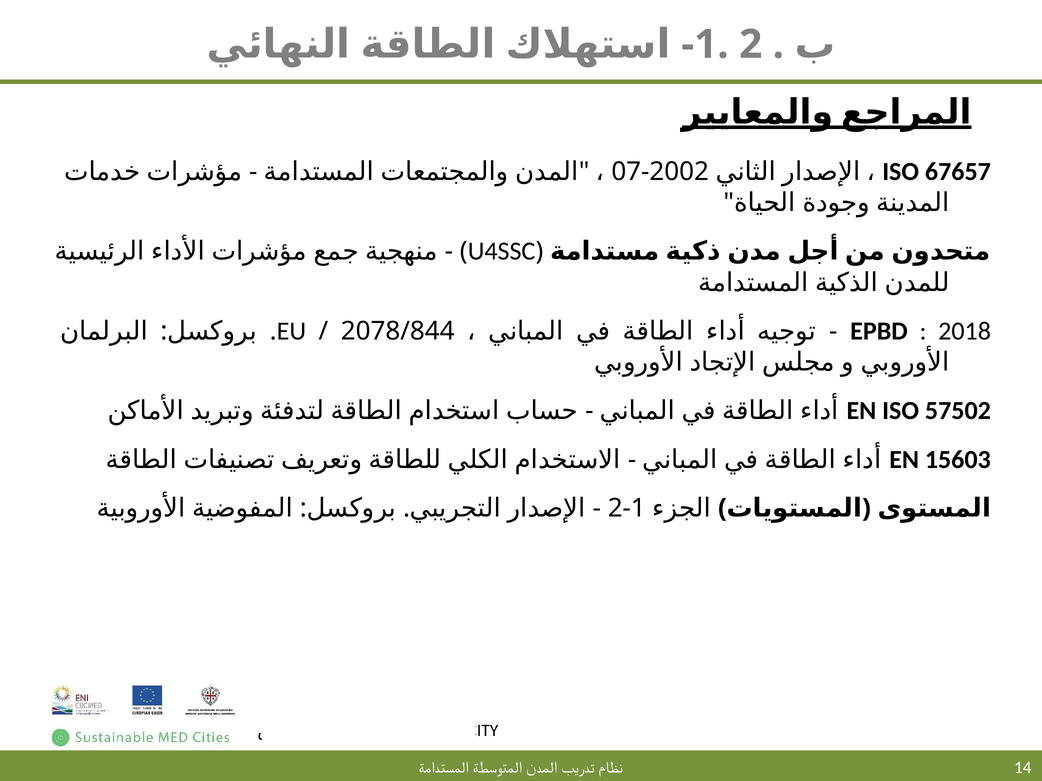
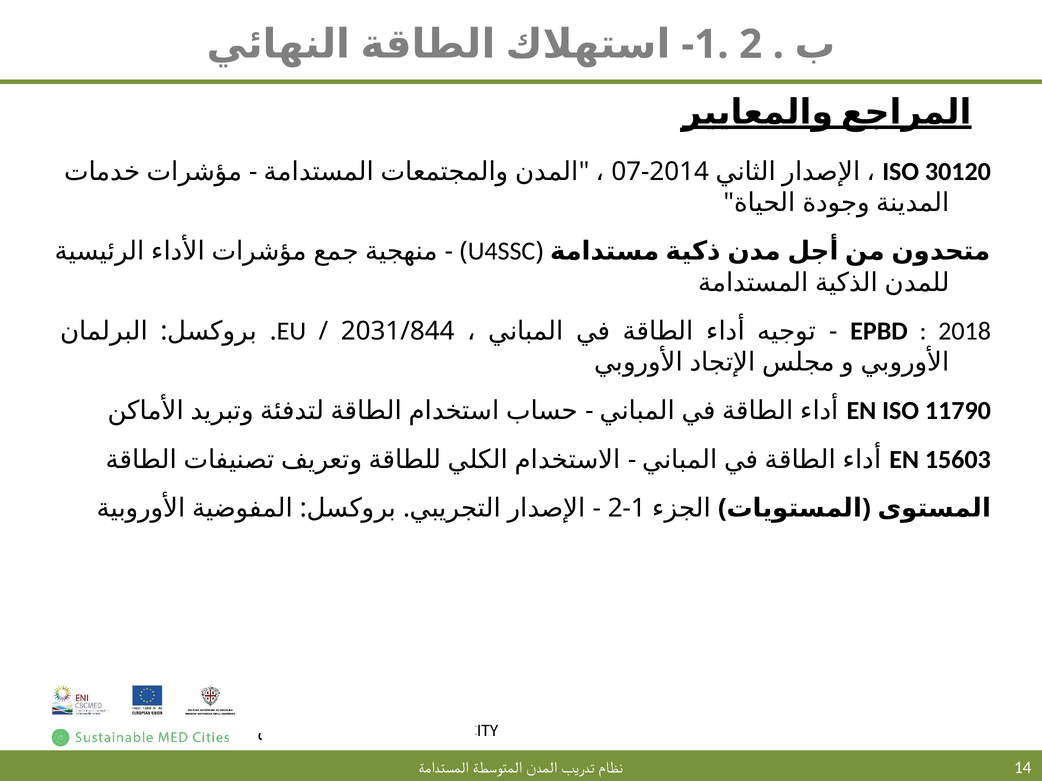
67657: 67657 -> 30120 (958, 172)
2002: 2002 -> 2014 (679, 172)
2078/844: 2078/844 -> 2031/844 (398, 331)
57502: 57502 -> 11790 (958, 411)
